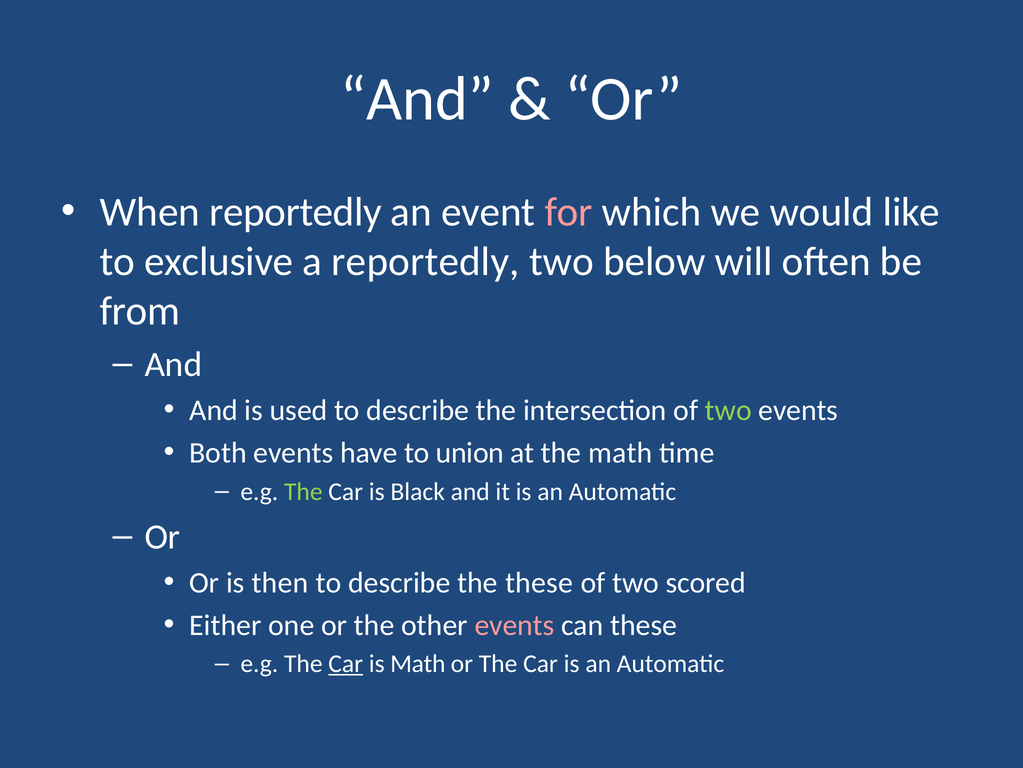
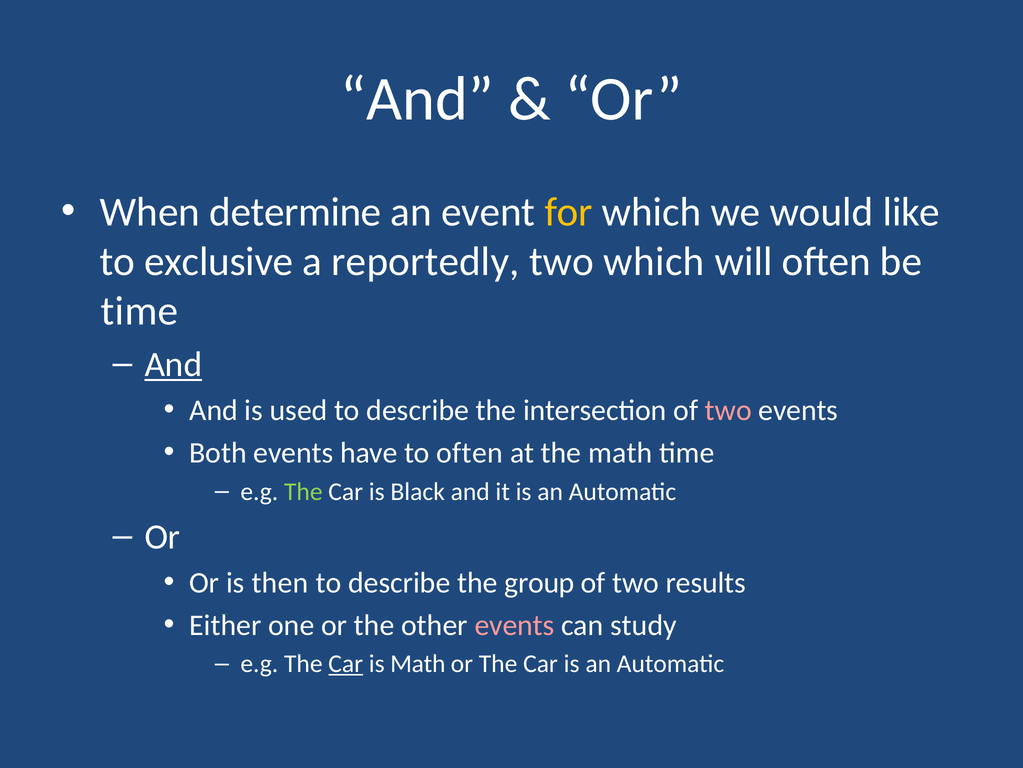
When reportedly: reportedly -> determine (295, 212)
for colour: pink -> yellow (569, 212)
two below: below -> which (654, 261)
from: from -> time (139, 311)
And underline: none -> present (173, 364)
two colour: light green -> pink (728, 410)
to union: union -> often (470, 453)
the these: these -> group (539, 582)
scored: scored -> results (706, 582)
can these: these -> study (644, 625)
